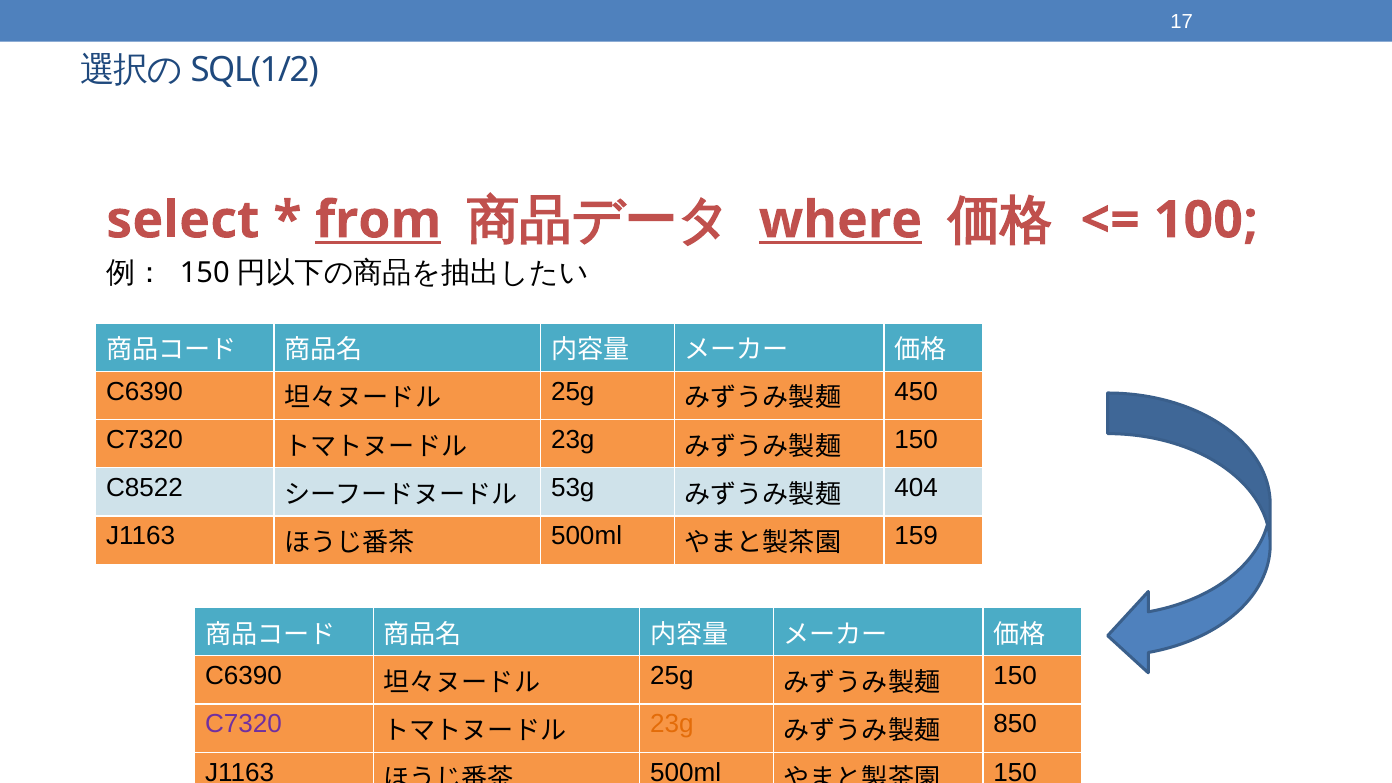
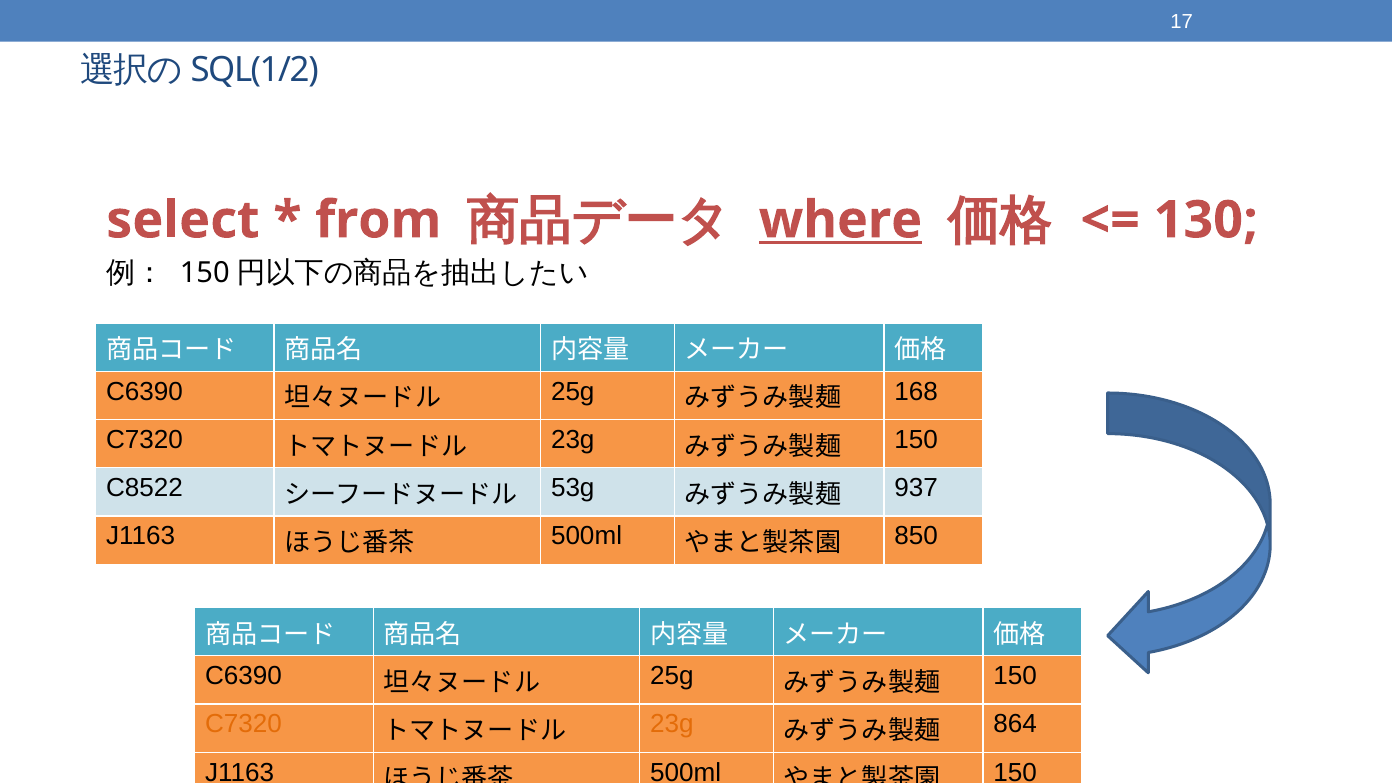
from underline: present -> none (378, 220)
100: 100 -> 130 (1206, 220)
450: 450 -> 168 (916, 392)
404: 404 -> 937 (916, 488)
159: 159 -> 850 (916, 536)
C7320 colour: purple -> orange (244, 724)
850: 850 -> 864 (1015, 724)
